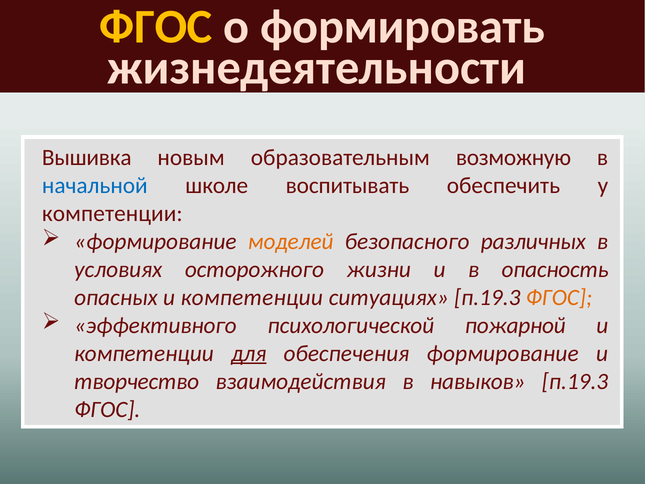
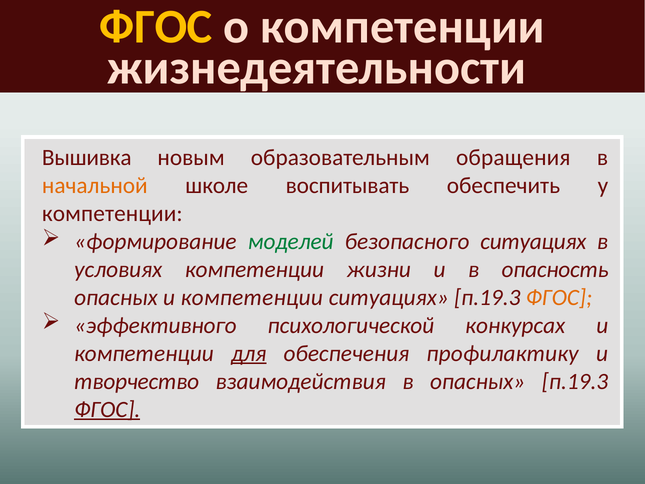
о формировать: формировать -> компетенции (402, 27)
возможную: возможную -> обращения (513, 158)
начальной colour: blue -> orange (95, 186)
моделей colour: orange -> green (291, 242)
безопасного различных: различных -> ситуациях (533, 242)
условиях осторожного: осторожного -> компетенции (254, 269)
пожарной: пожарной -> конкурсах (515, 325)
обеспечения формирование: формирование -> профилактику (503, 353)
в навыков: навыков -> опасных (478, 381)
ФГОС underline: none -> present (107, 409)
